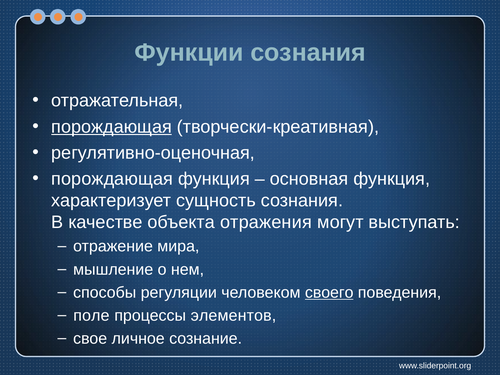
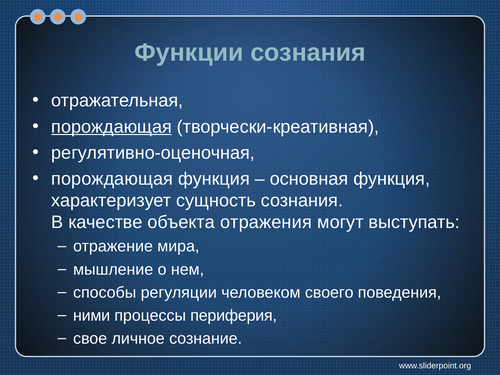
своего underline: present -> none (329, 292)
поле: поле -> ними (92, 316)
элементов: элементов -> периферия (234, 316)
